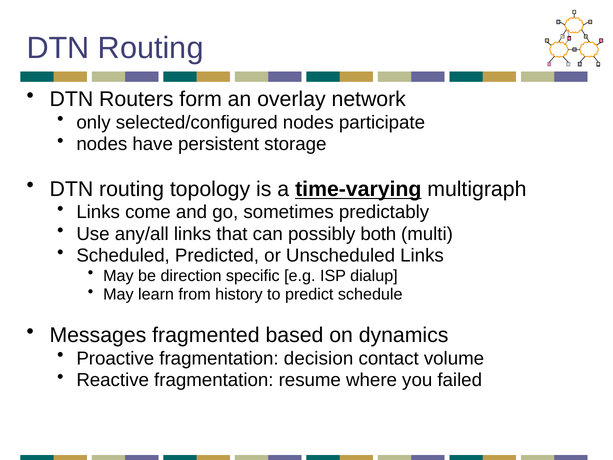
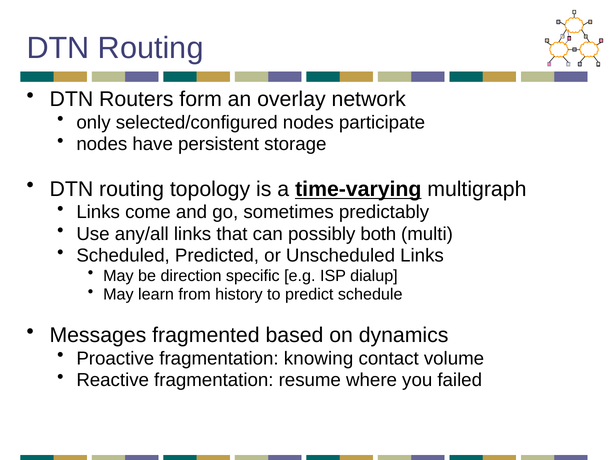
decision: decision -> knowing (319, 358)
